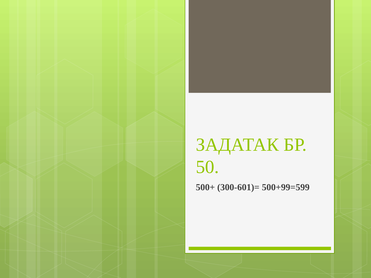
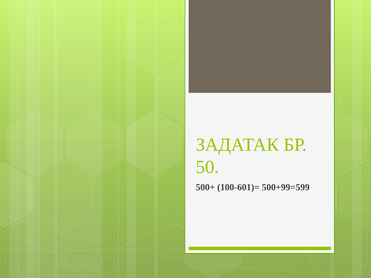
300-601)=: 300-601)= -> 100-601)= (238, 187)
